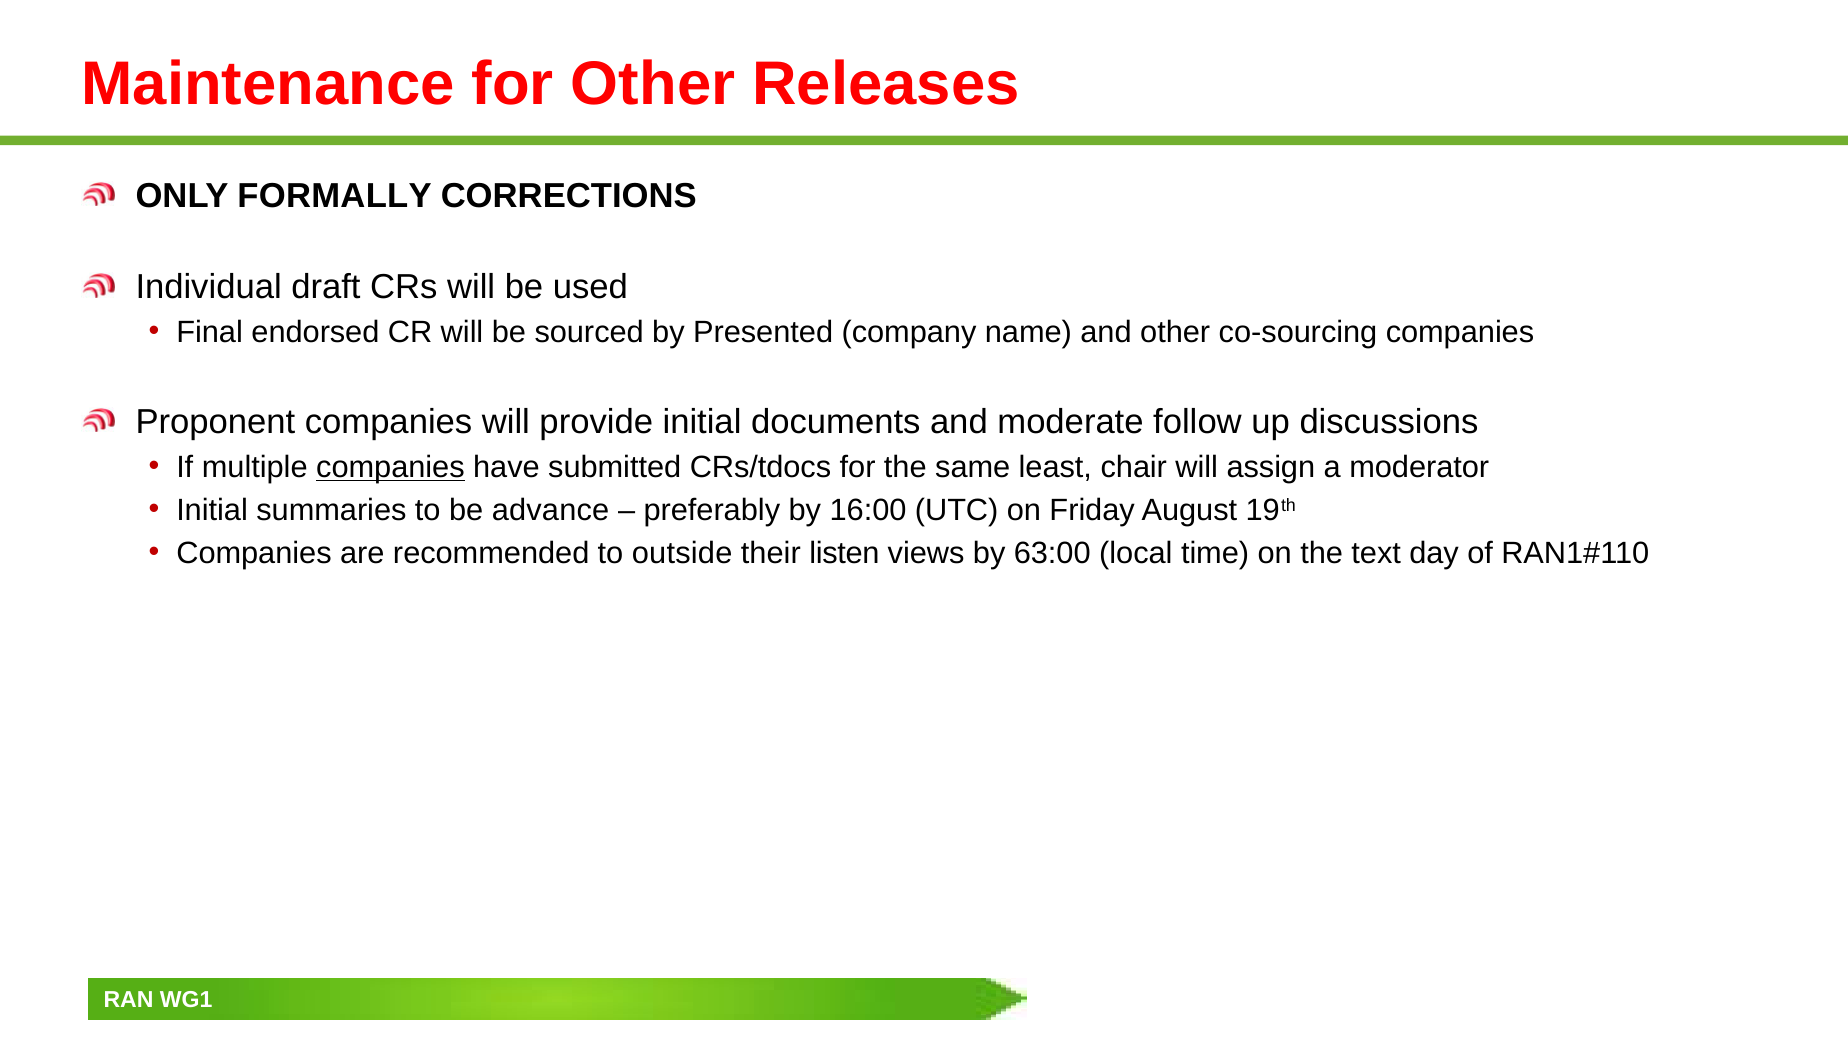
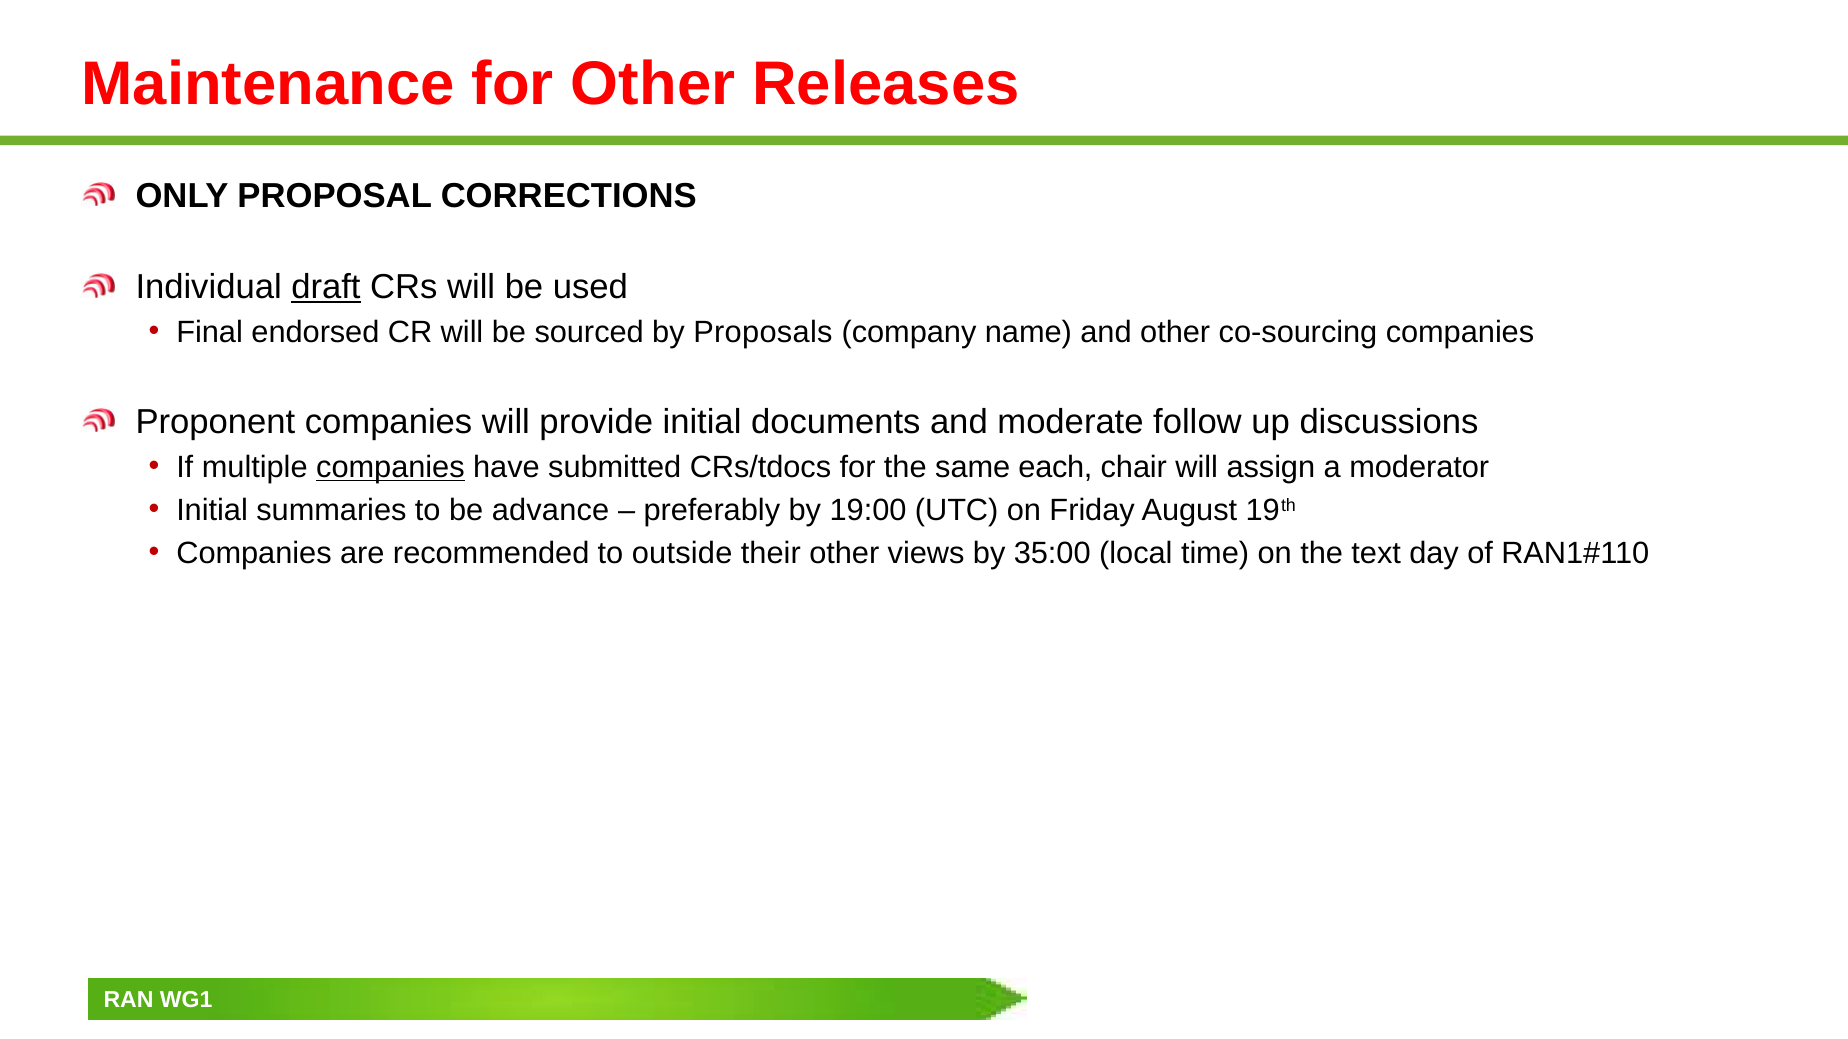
FORMALLY: FORMALLY -> PROPOSAL (335, 196)
draft underline: none -> present (326, 288)
Presented: Presented -> Proposals (763, 333)
least: least -> each (1055, 467)
16:00: 16:00 -> 19:00 (868, 511)
their listen: listen -> other (844, 554)
63:00: 63:00 -> 35:00 (1052, 554)
